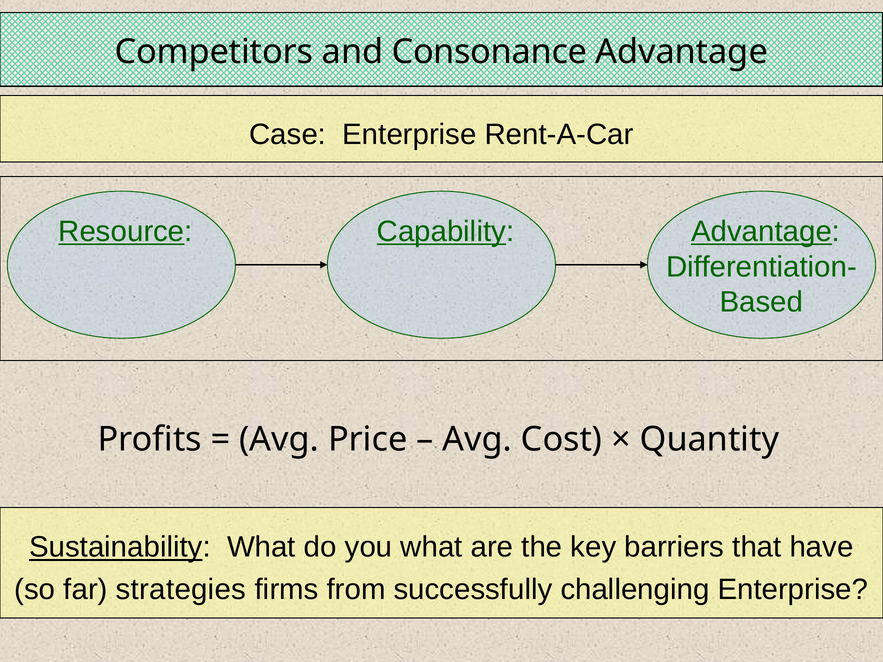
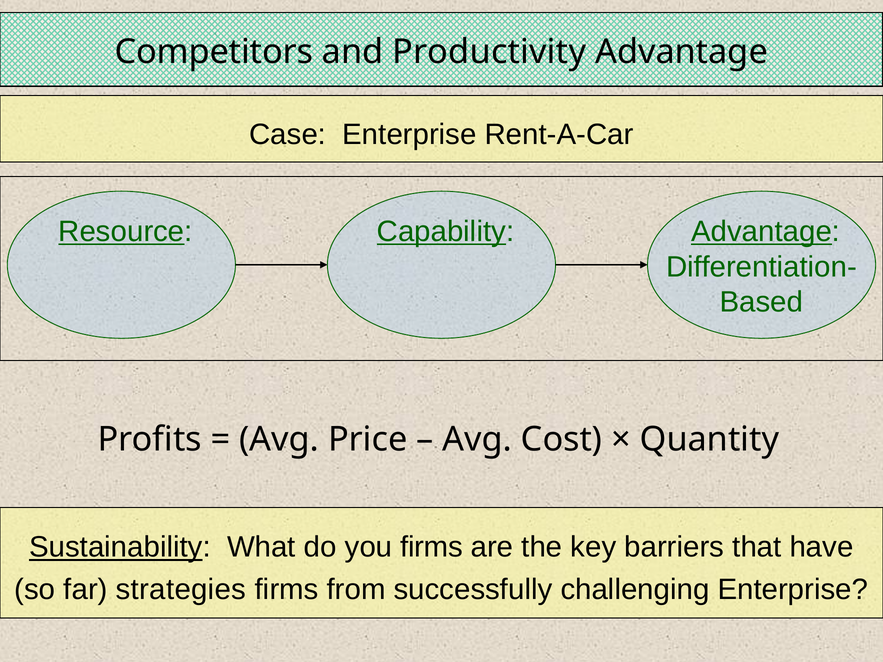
Consonance: Consonance -> Productivity (489, 52)
you what: what -> firms (432, 547)
